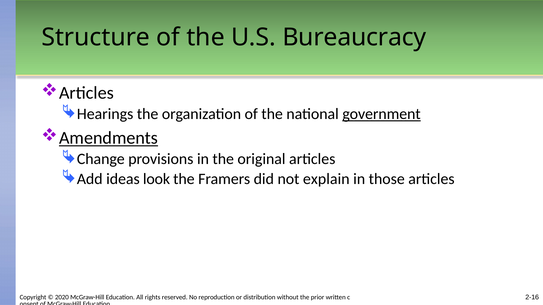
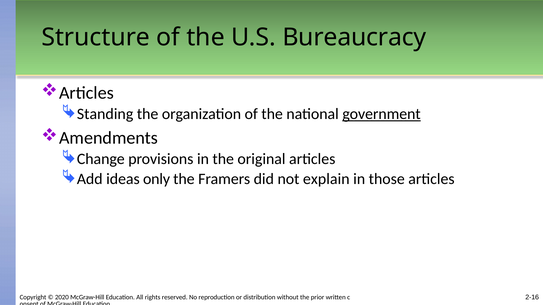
Hearings: Hearings -> Standing (105, 114)
Amendments underline: present -> none (109, 138)
look: look -> only (157, 179)
